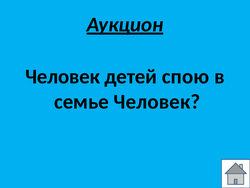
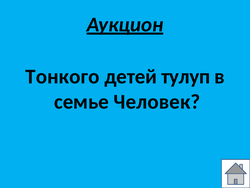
Человек: Человек -> Тонкого (62, 76)
спою: спою -> тулуп (186, 76)
